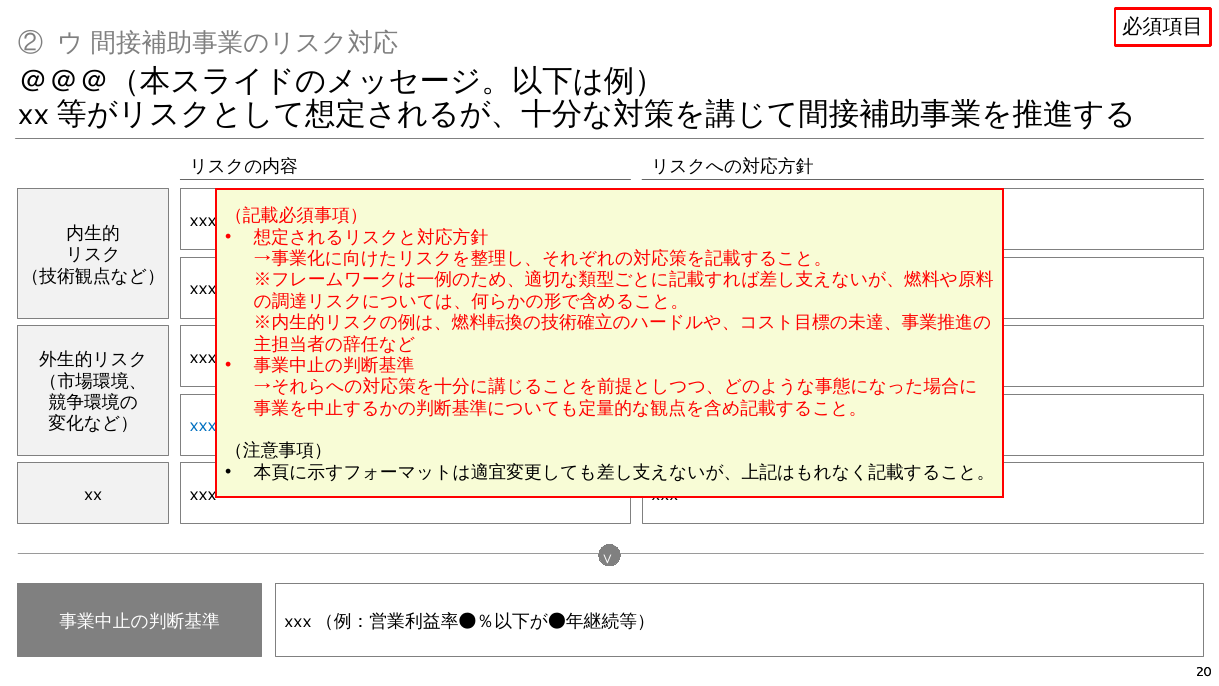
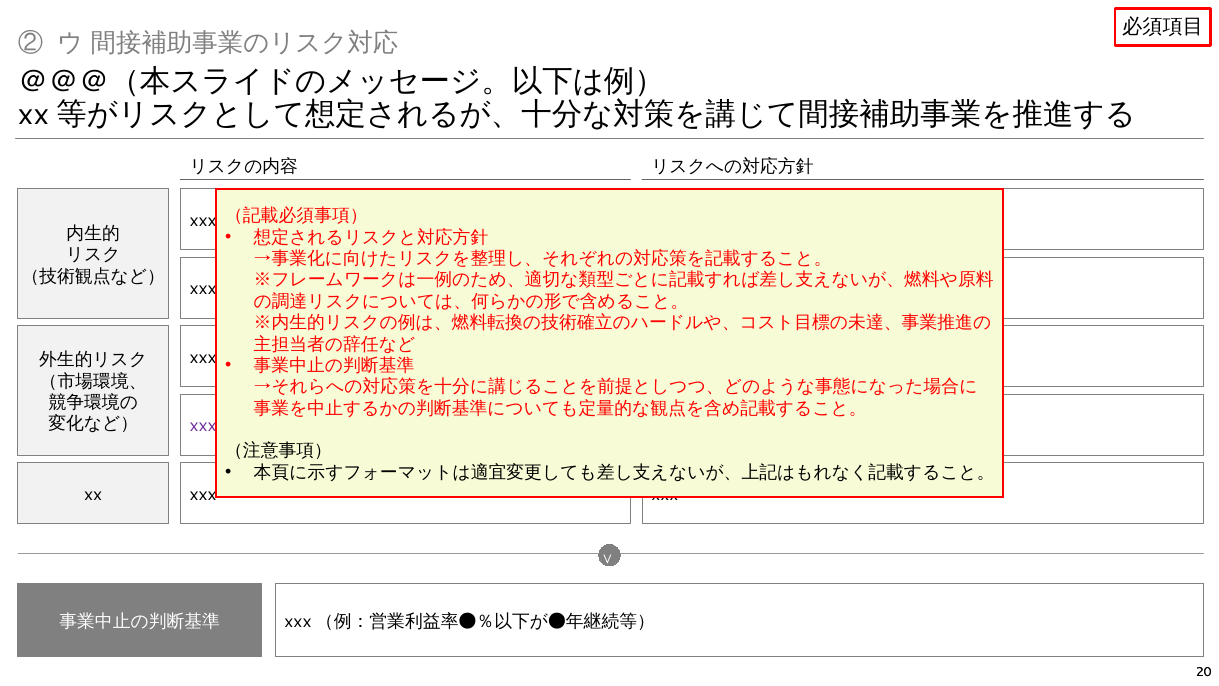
xxx colour: blue -> purple (203, 426)
